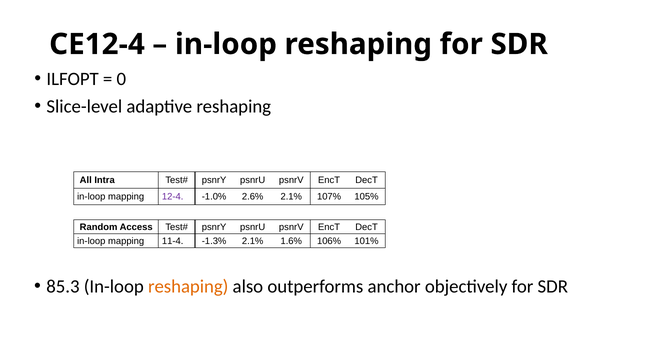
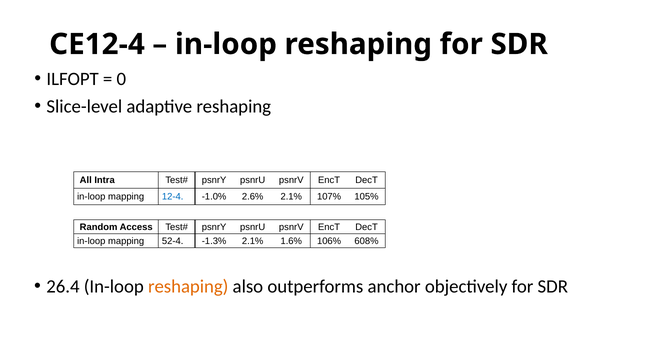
12-4 colour: purple -> blue (173, 196)
11-4: 11-4 -> 52-4 (173, 241)
101%: 101% -> 608% (367, 241)
85.3: 85.3 -> 26.4 (63, 286)
